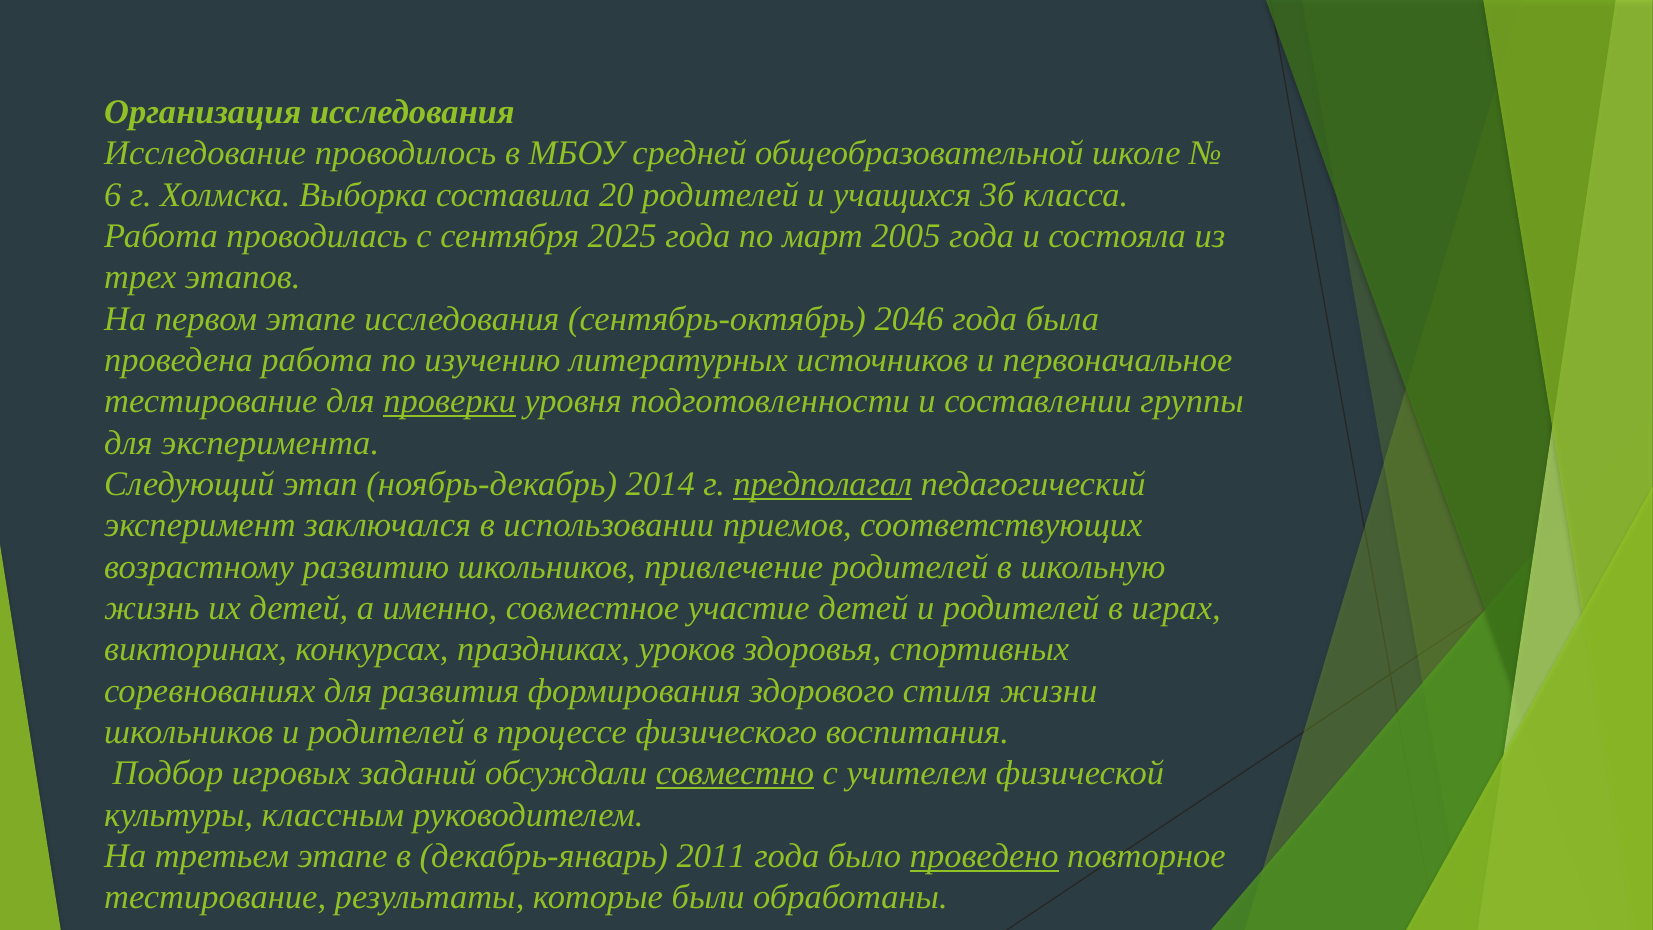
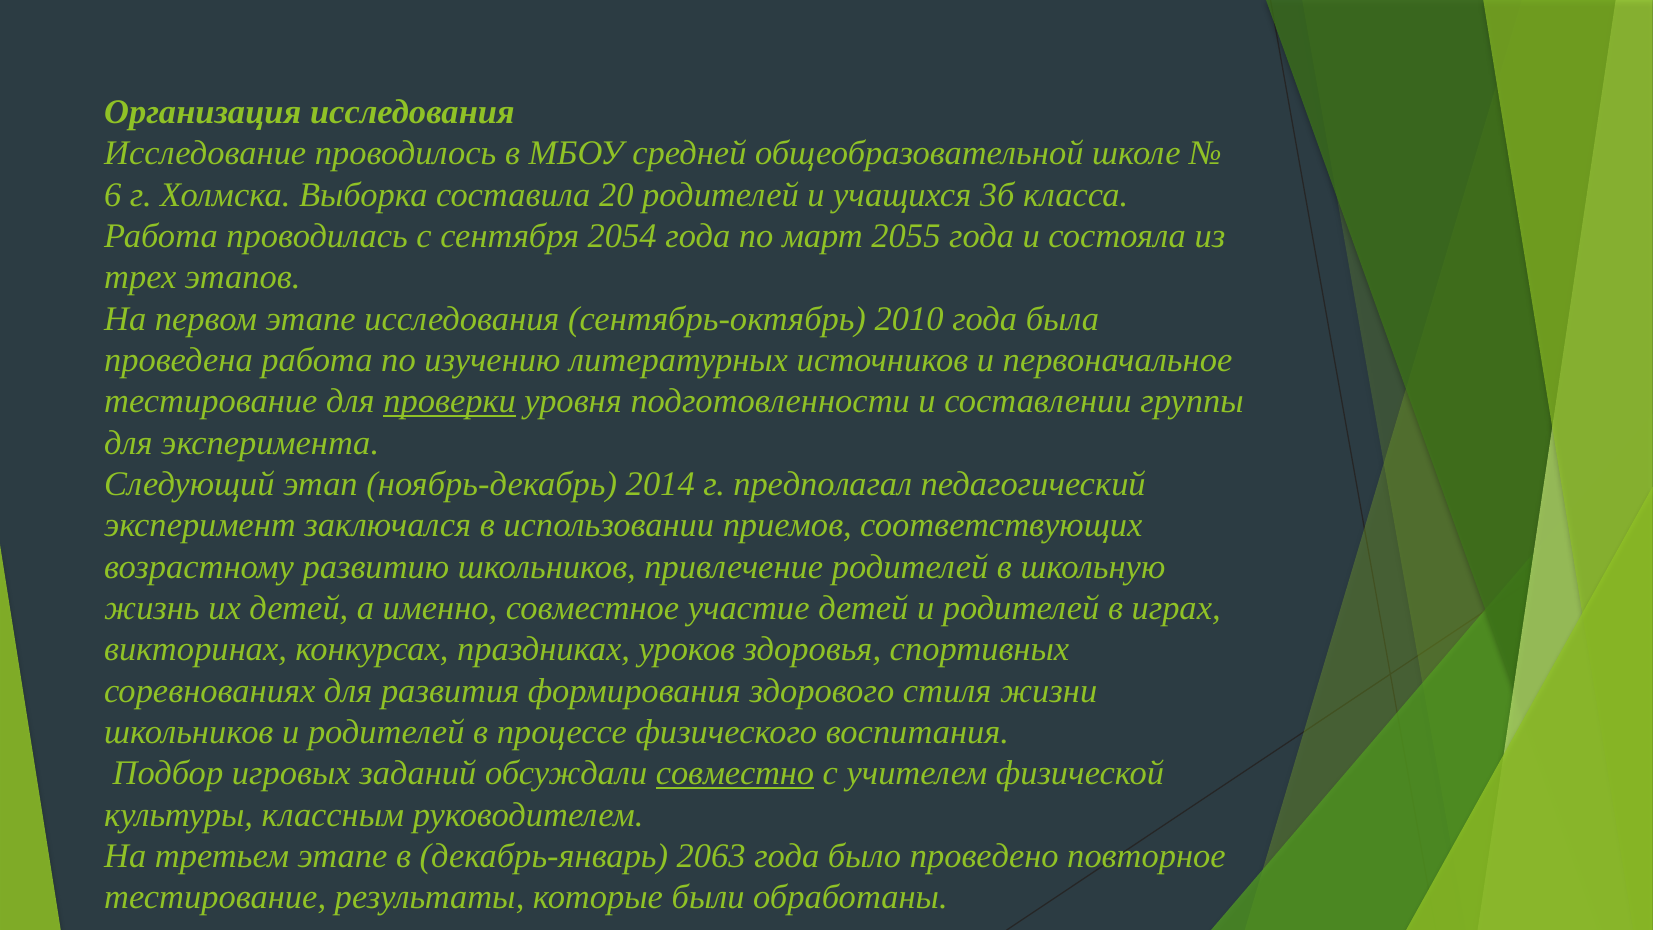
2025: 2025 -> 2054 (622, 236)
2005: 2005 -> 2055 (906, 236)
2046: 2046 -> 2010 (909, 319)
предполагал underline: present -> none (823, 484)
2011: 2011 -> 2063 (711, 856)
проведено underline: present -> none (984, 856)
